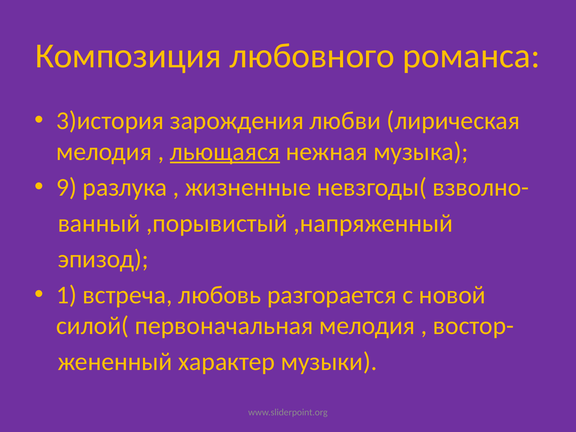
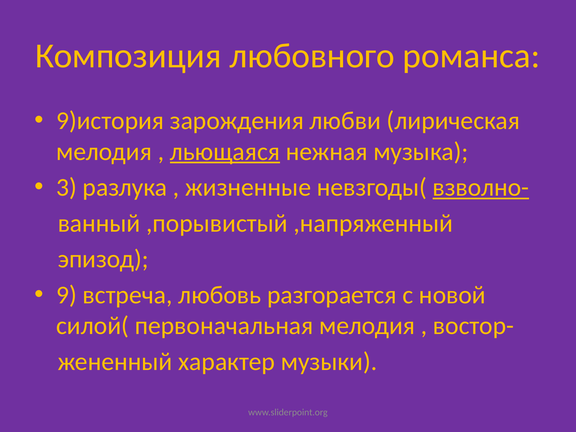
3)история: 3)история -> 9)история (110, 121)
9: 9 -> 3 (67, 187)
взволно- underline: none -> present (481, 187)
1: 1 -> 9 (67, 295)
